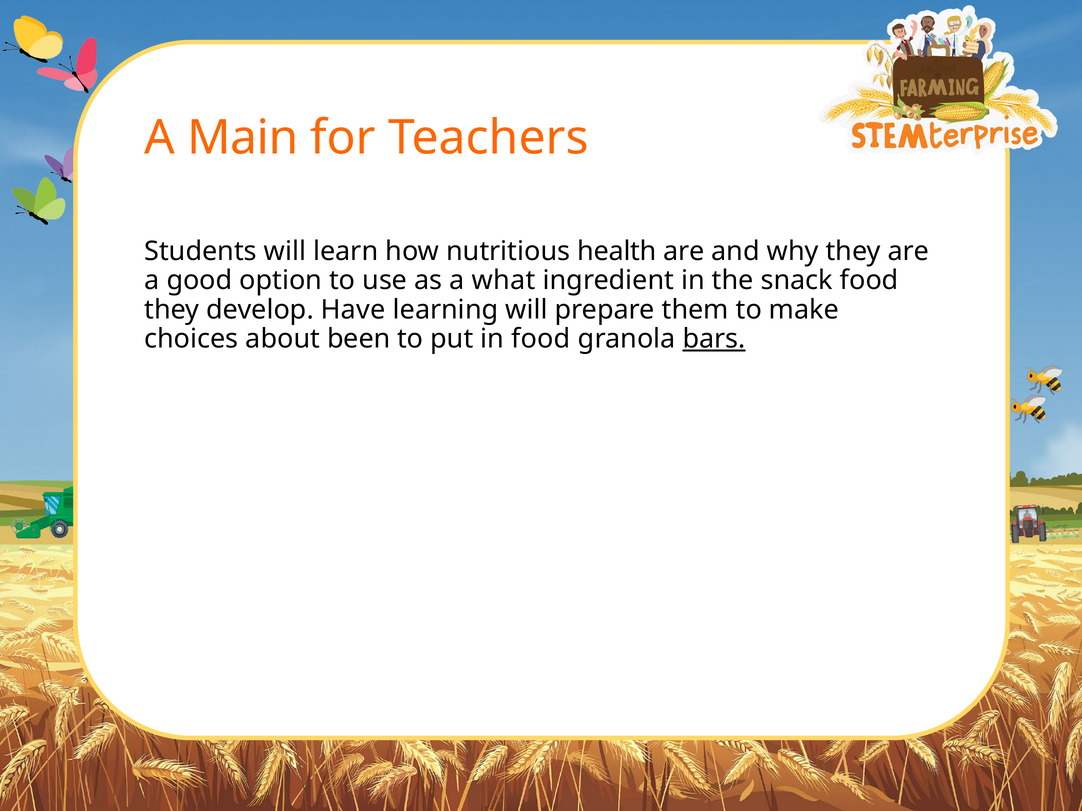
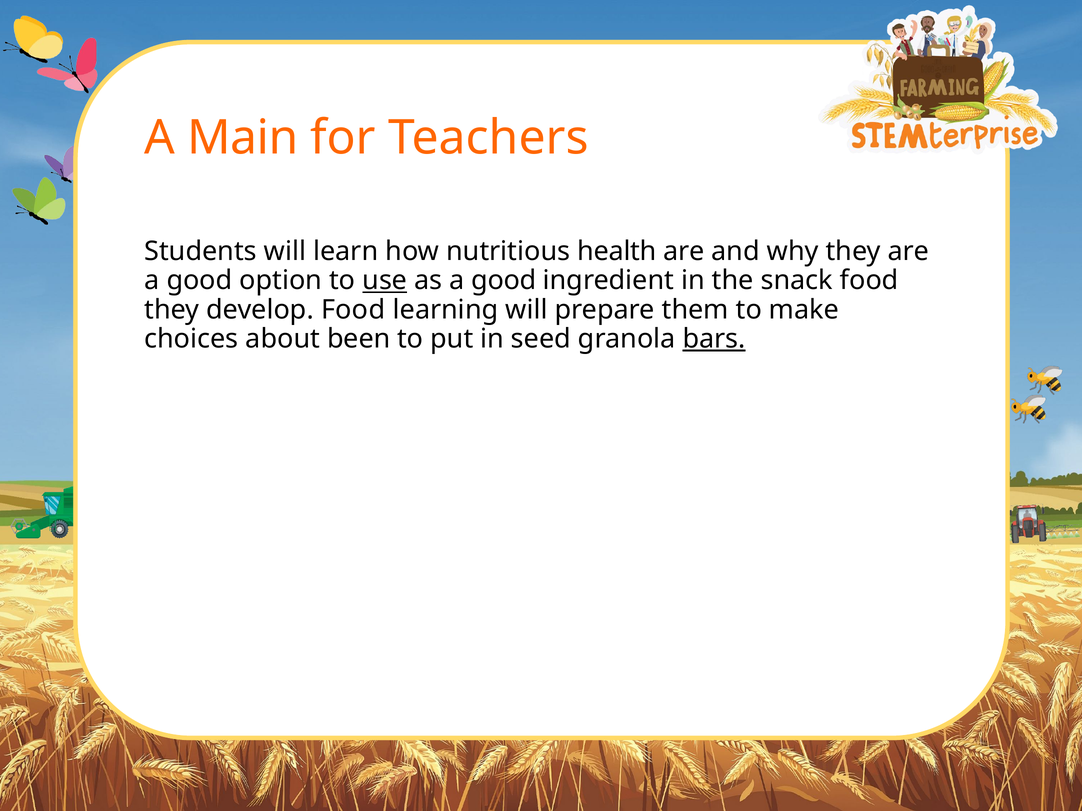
use underline: none -> present (385, 281)
as a what: what -> good (504, 281)
develop Have: Have -> Food (353, 310)
in food: food -> seed (541, 339)
